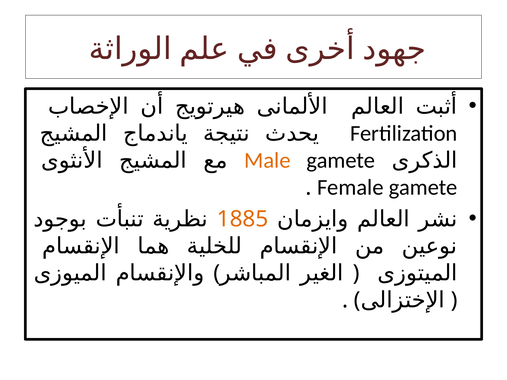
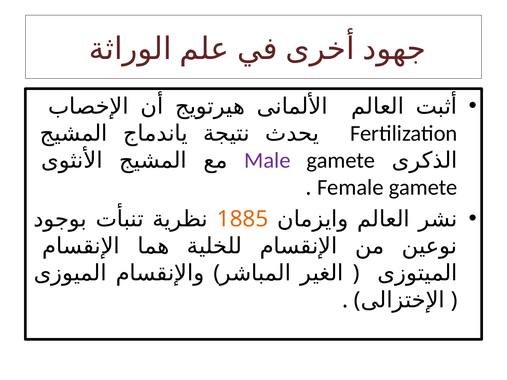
Male colour: orange -> purple (267, 161)
